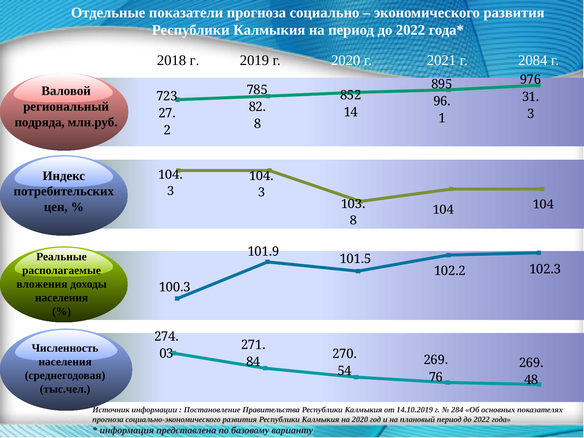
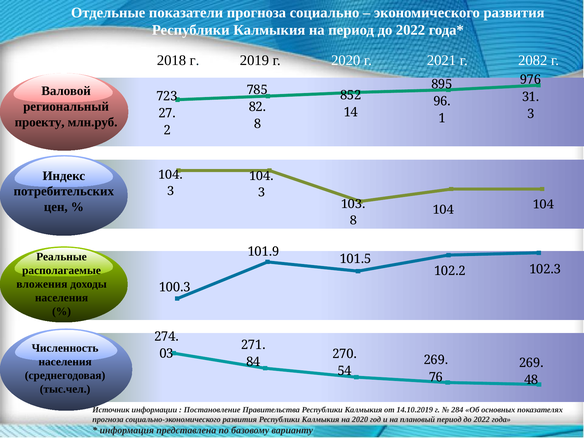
2084: 2084 -> 2082 (533, 60)
подряда: подряда -> проекту (40, 122)
